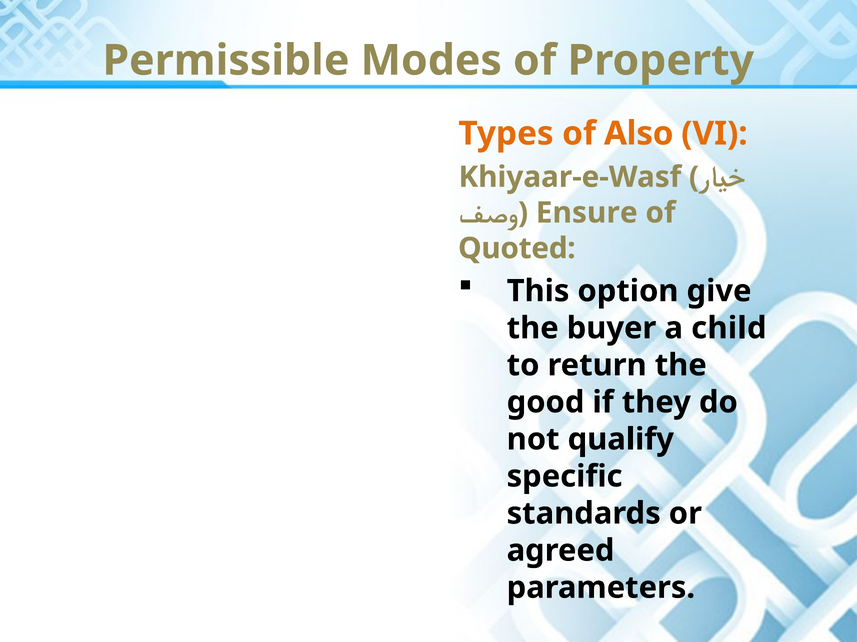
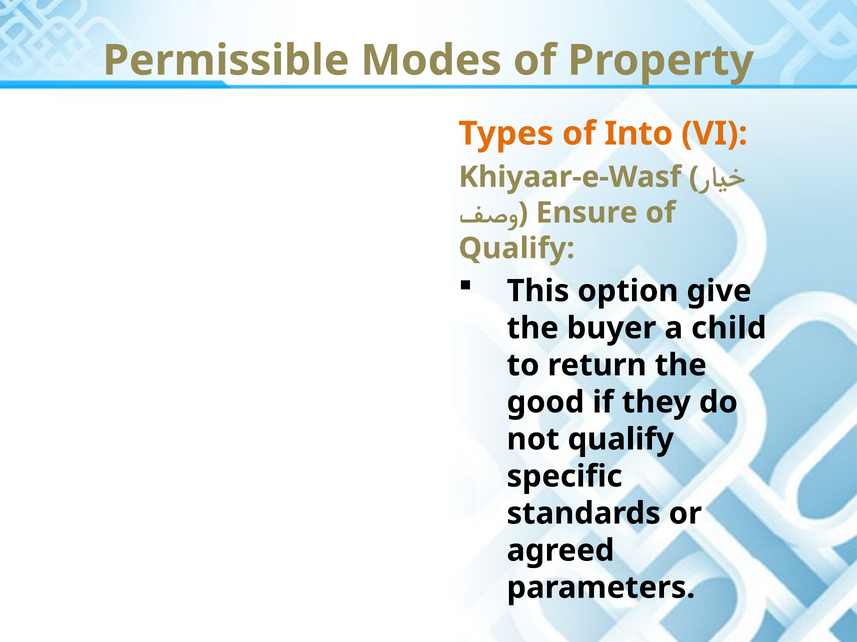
Also: Also -> Into (639, 134)
Quoted: Quoted -> Qualify (517, 249)
